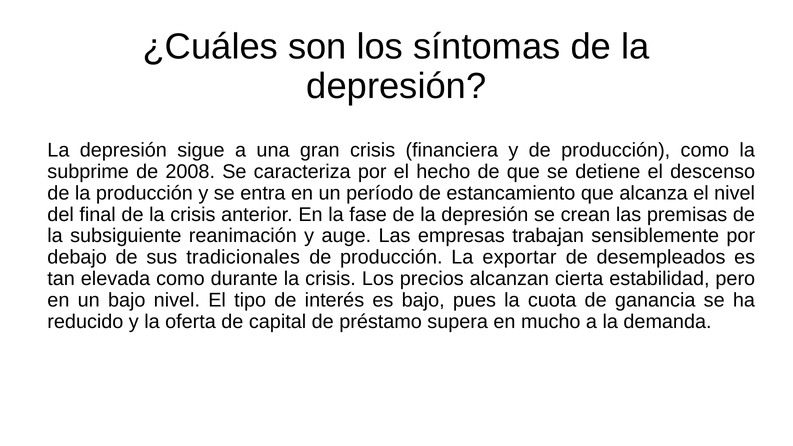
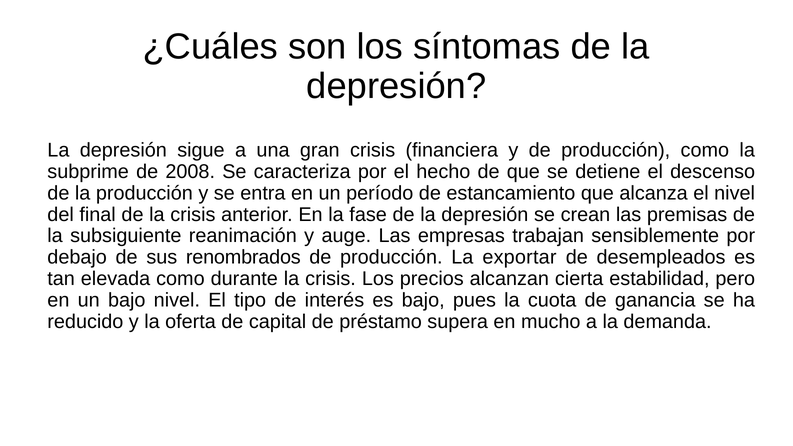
tradicionales: tradicionales -> renombrados (243, 257)
